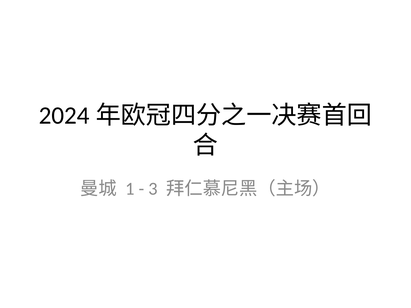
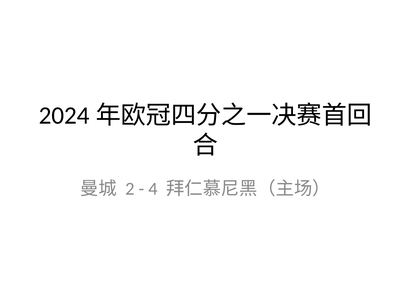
1: 1 -> 2 (130, 189)
3: 3 -> 4 (153, 189)
